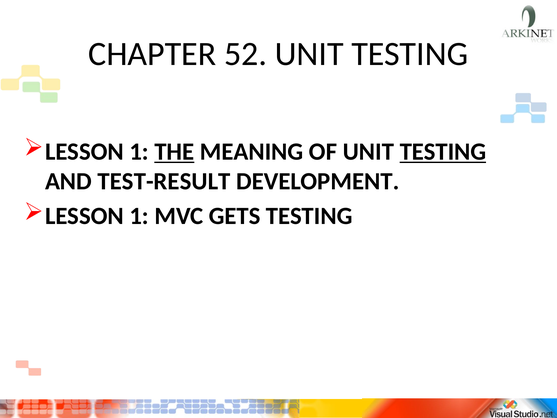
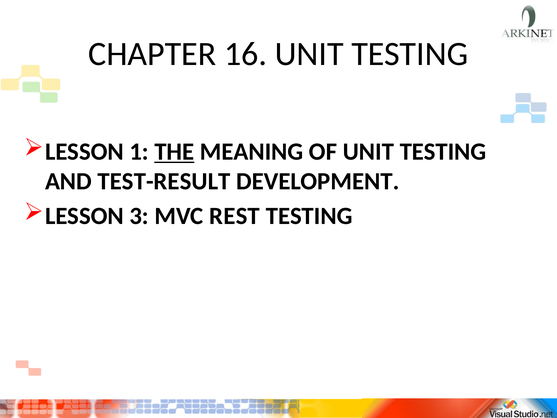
52: 52 -> 16 (246, 54)
TESTING underline: present -> none (443, 152)
1: 1 -> 3 (139, 216)
GETS: GETS -> REST (235, 216)
